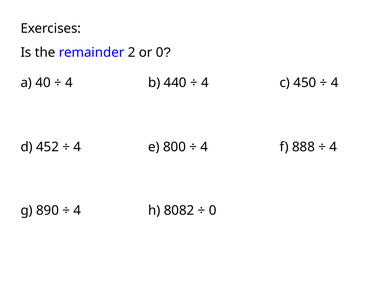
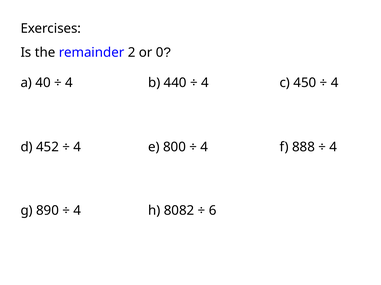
0: 0 -> 6 (213, 211)
